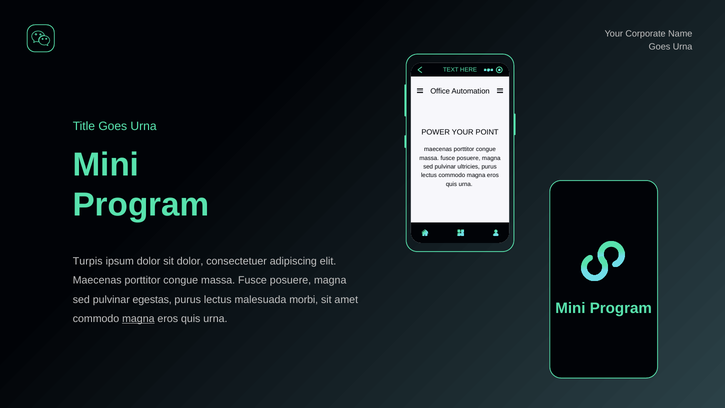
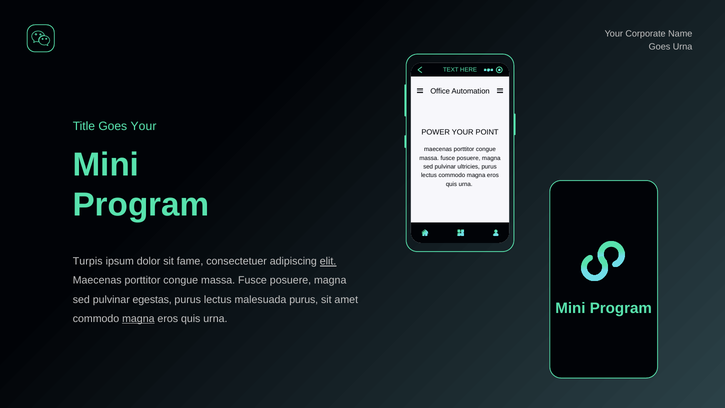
Title Goes Urna: Urna -> Your (143, 126)
sit dolor: dolor -> fame (190, 261)
elit underline: none -> present (328, 261)
malesuada morbi: morbi -> purus (304, 299)
